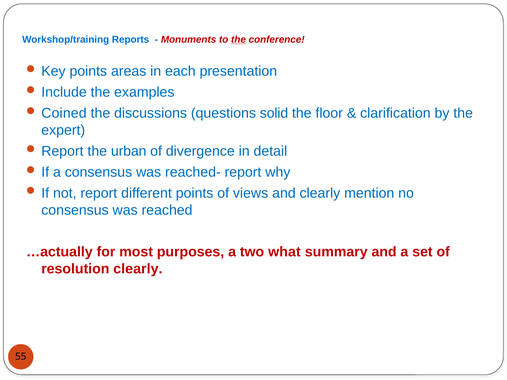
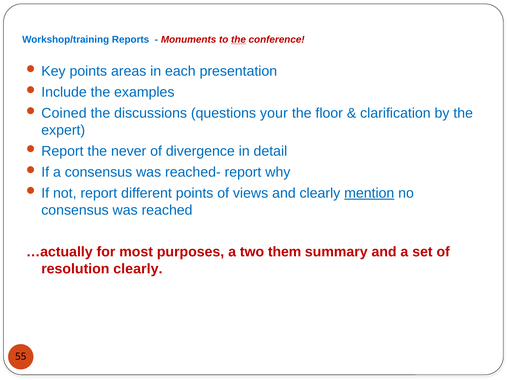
solid: solid -> your (274, 113)
urban: urban -> never (129, 151)
mention underline: none -> present (369, 193)
what: what -> them (285, 252)
